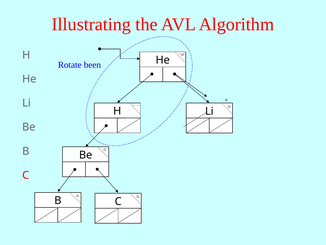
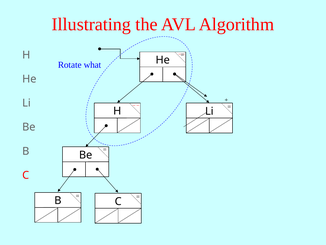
been: been -> what (92, 65)
